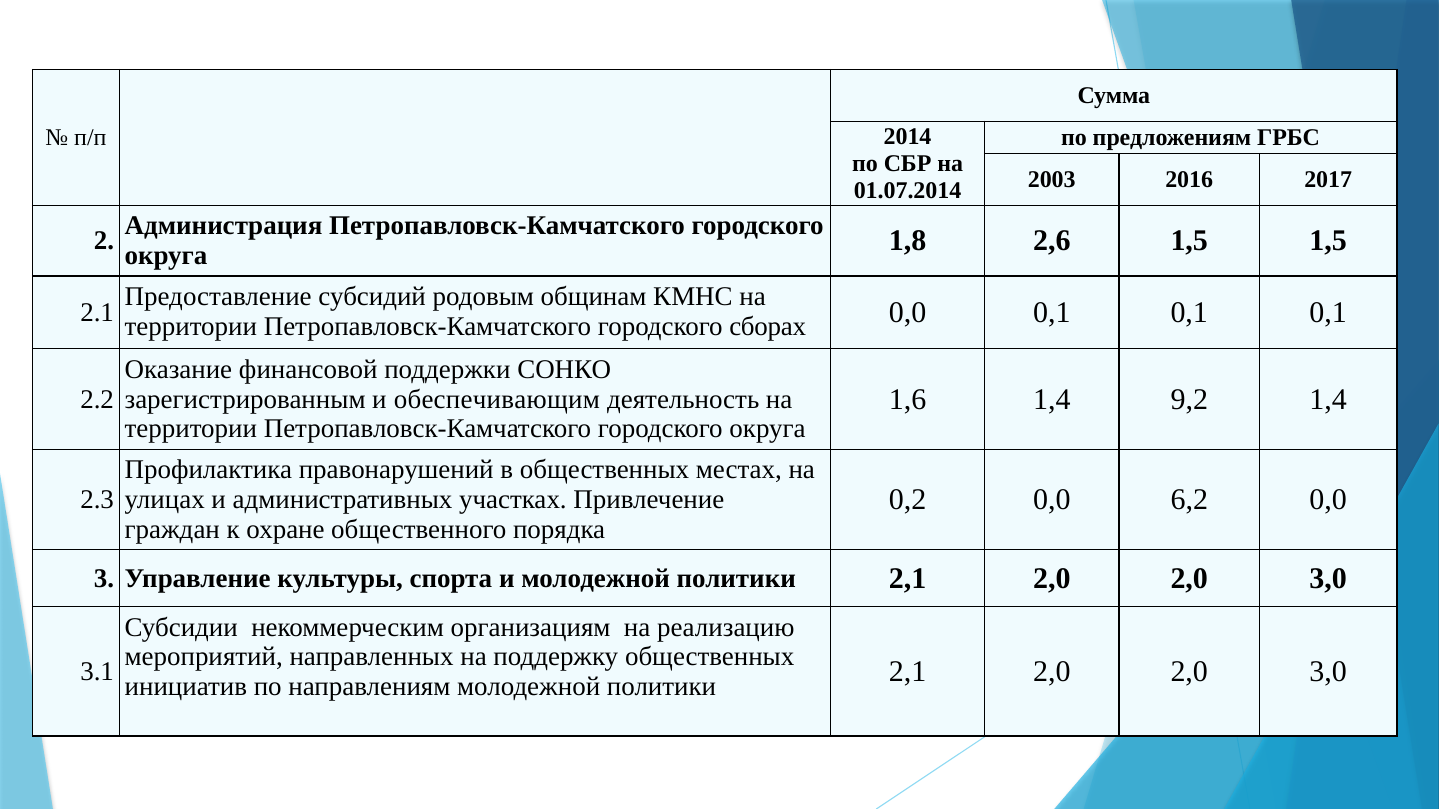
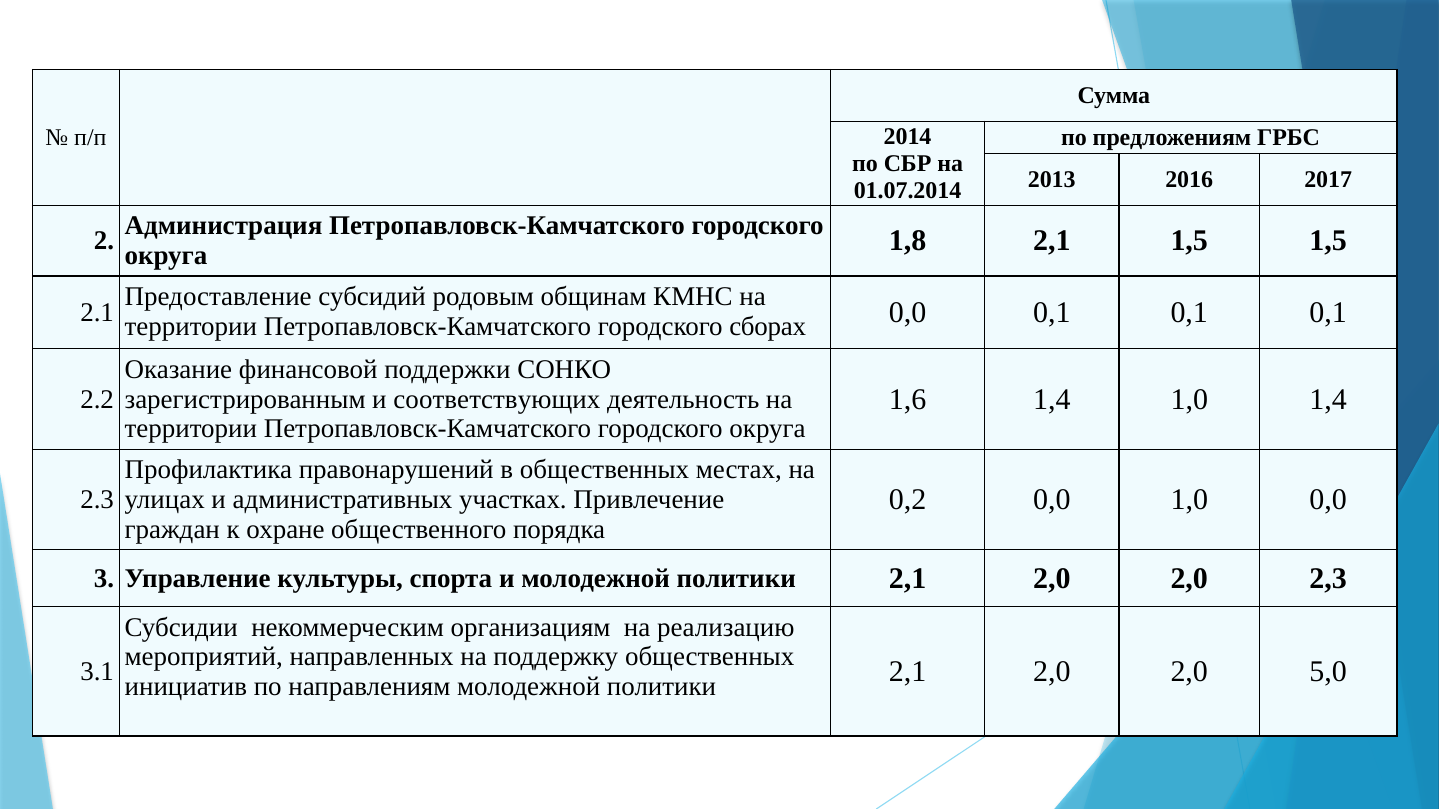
2003: 2003 -> 2013 (1052, 180)
1,8 2,6: 2,6 -> 2,1 (1052, 241)
1,4 9,2: 9,2 -> 1,0 (1189, 399)
обеспечивающим: обеспечивающим -> соответствующих (497, 399)
0,0 6,2: 6,2 -> 1,0 (1189, 500)
3,0: 3,0 -> 2,3 (1328, 579)
3,0: 3,0 -> 5,0 (1328, 672)
